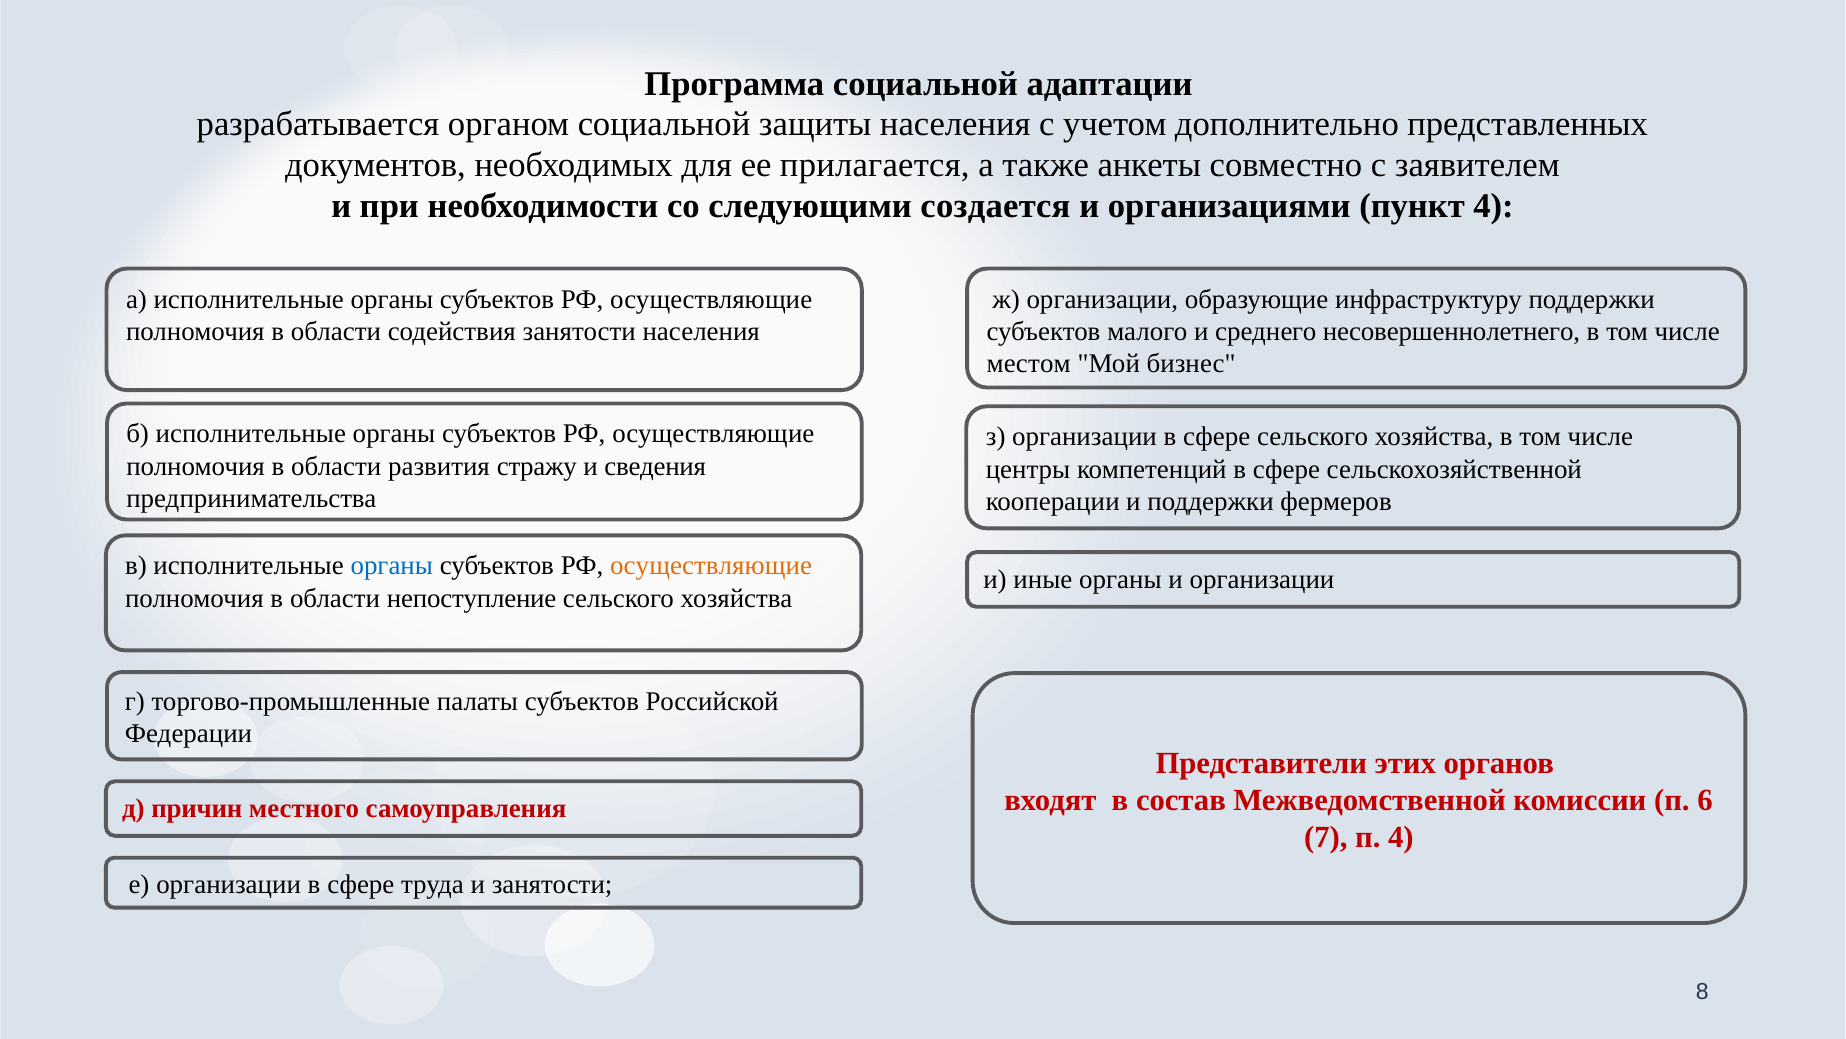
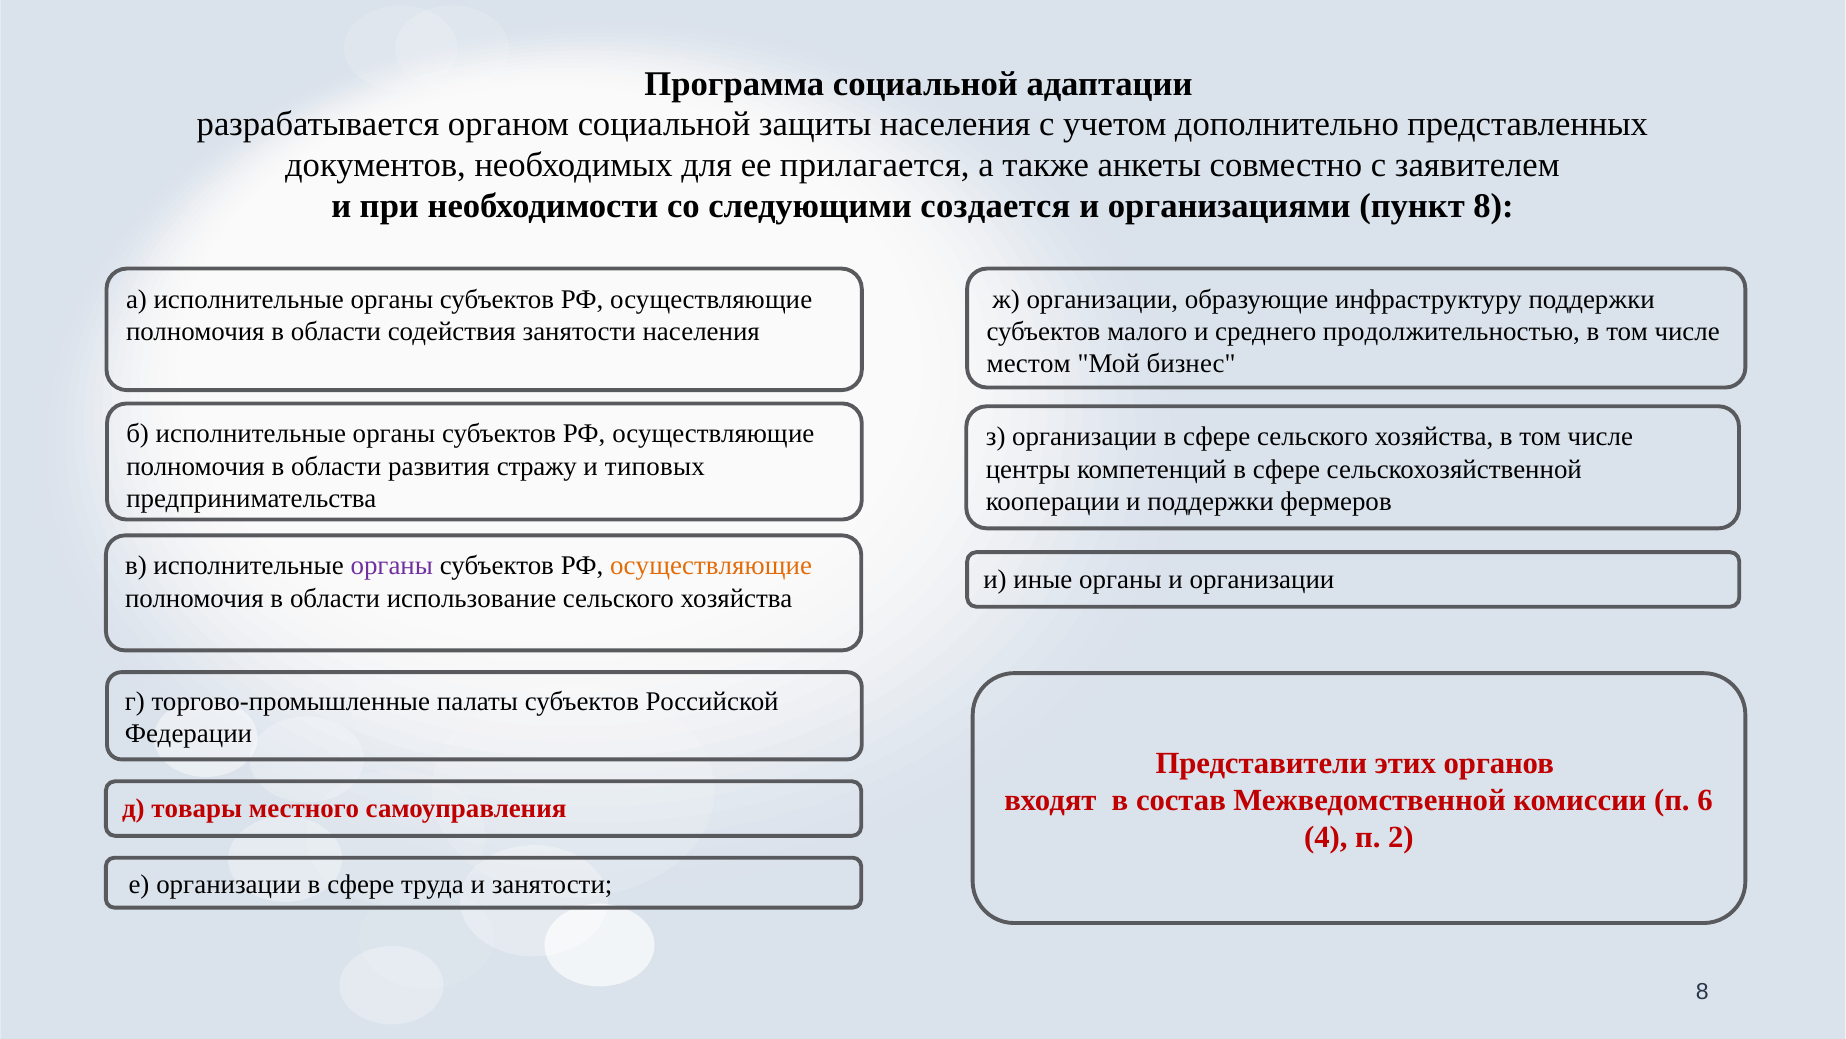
пункт 4: 4 -> 8 (1494, 206)
несовершеннолетнего: несовершеннолетнего -> продолжительностью (1451, 331)
сведения: сведения -> типовых (655, 466)
органы colour: blue -> purple (392, 565)
непоступление: непоступление -> использование (472, 598)
причин: причин -> товары (197, 808)
7: 7 -> 4 (1326, 837)
п 4: 4 -> 2 (1401, 837)
